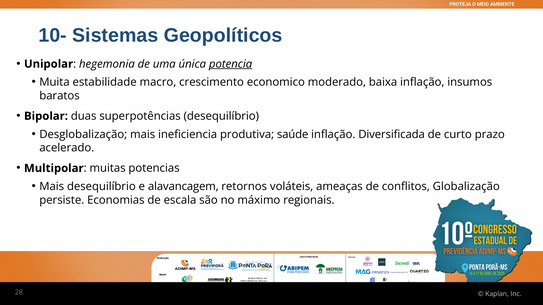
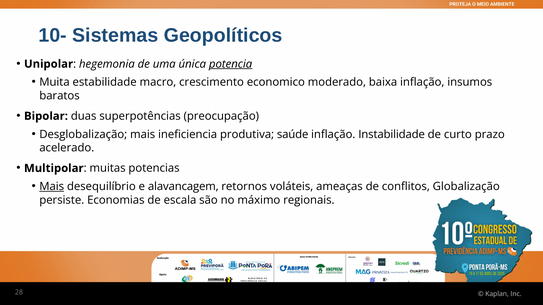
superpotências desequilíbrio: desequilíbrio -> preocupação (221, 116)
Diversificada: Diversificada -> Instabilidade (392, 134)
Mais underline: none -> present (52, 187)
